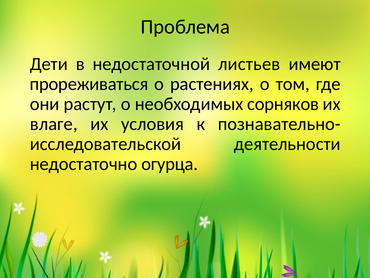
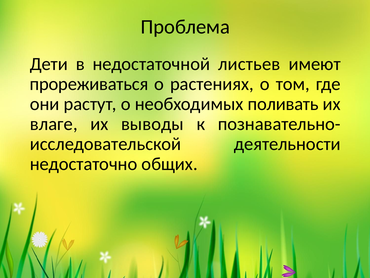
сорняков: сорняков -> поливать (283, 104)
условия: условия -> выводы (152, 124)
огурца: огурца -> общих (170, 164)
